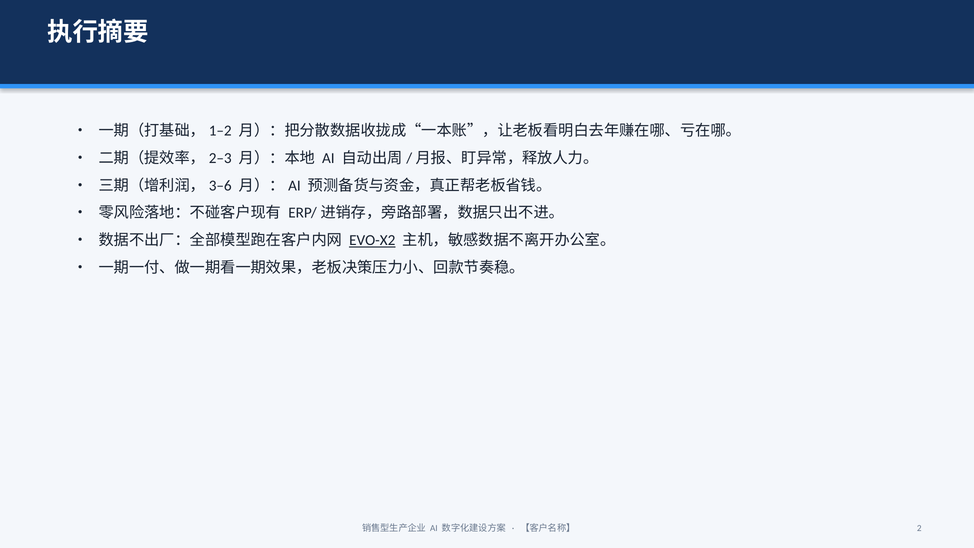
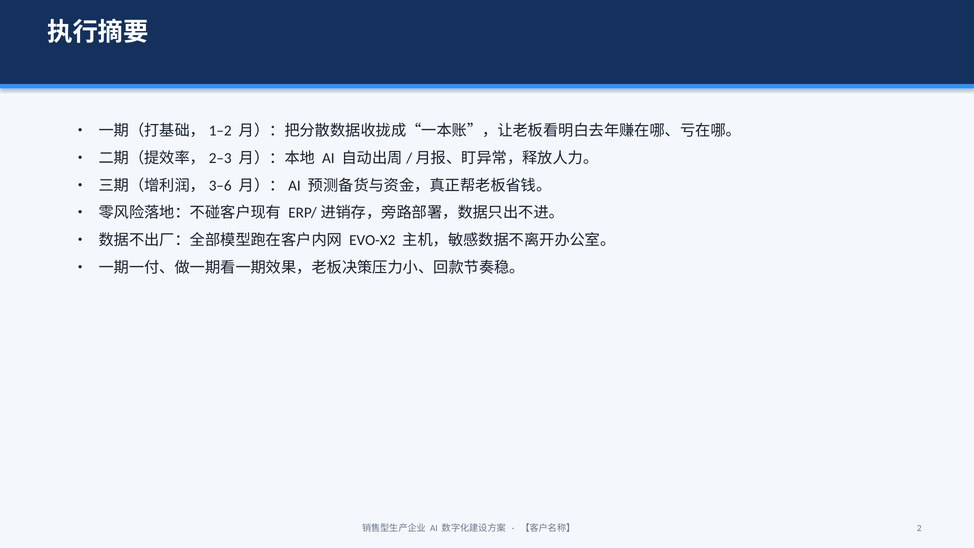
EVO-X2 underline: present -> none (372, 240)
